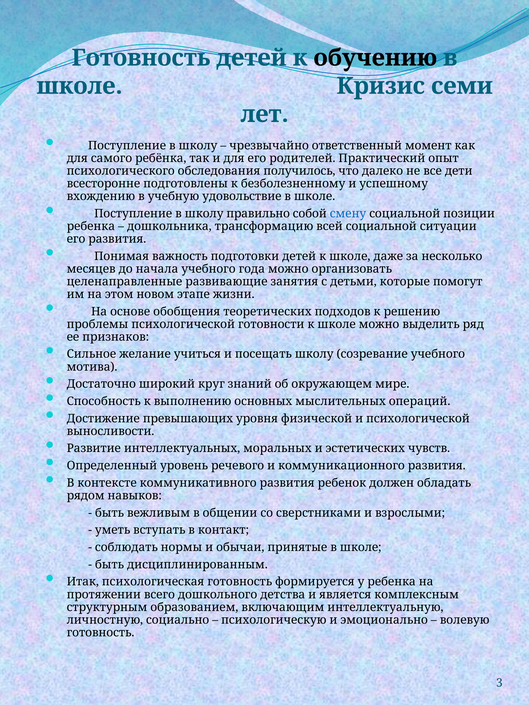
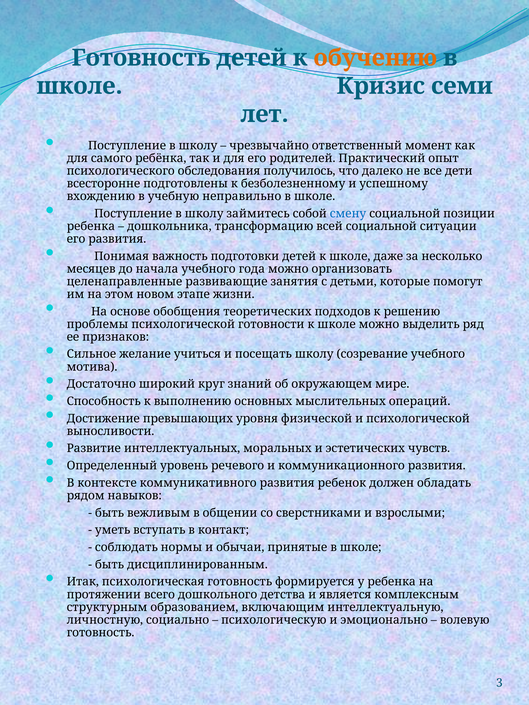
обучению colour: black -> orange (375, 58)
удовольствие: удовольствие -> неправильно (242, 196)
правильно: правильно -> займитесь (258, 214)
